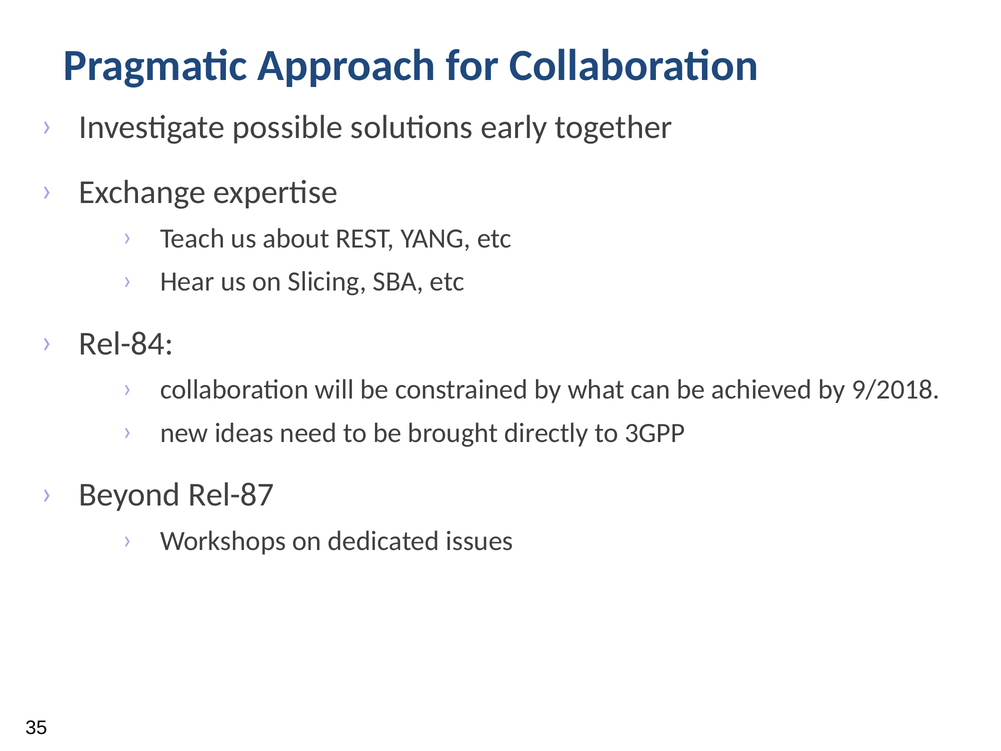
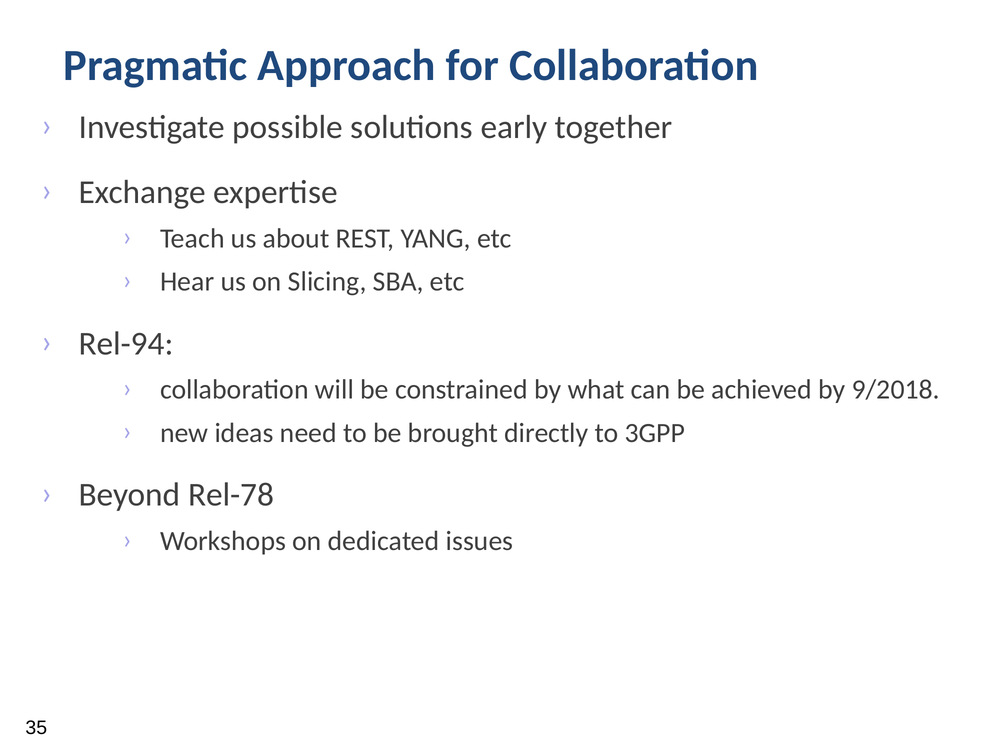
Rel-84: Rel-84 -> Rel-94 (126, 344)
Rel-87: Rel-87 -> Rel-78 (231, 495)
